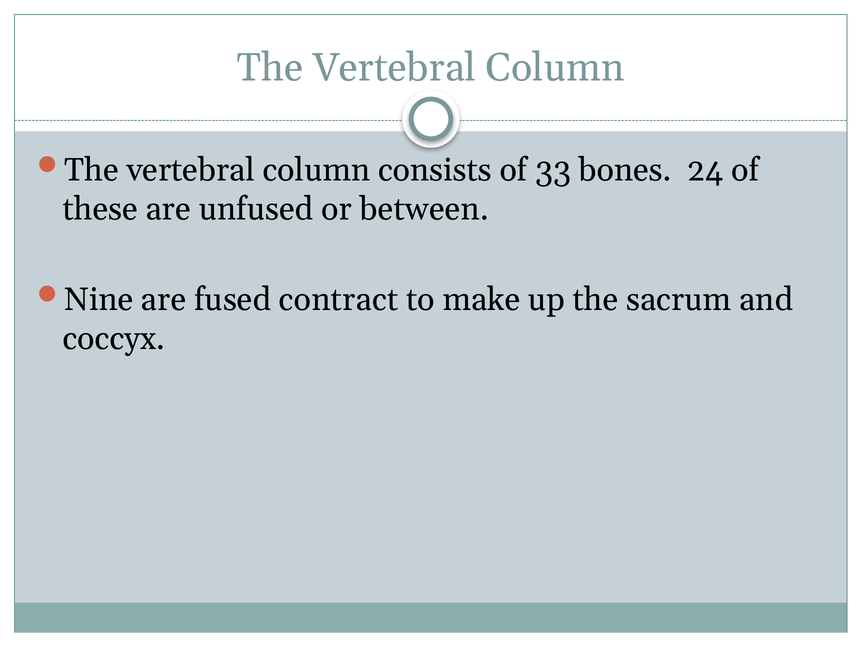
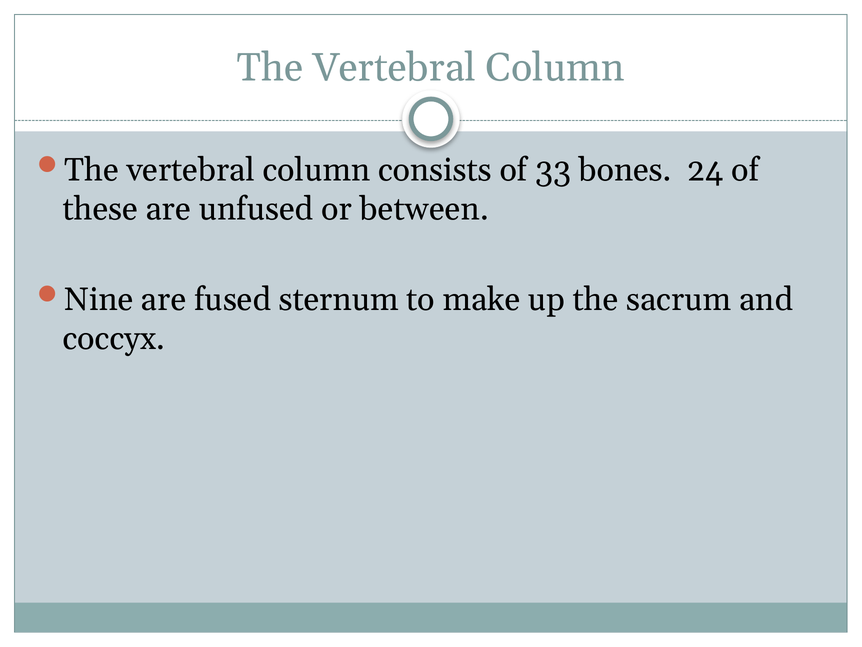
contract: contract -> sternum (339, 299)
